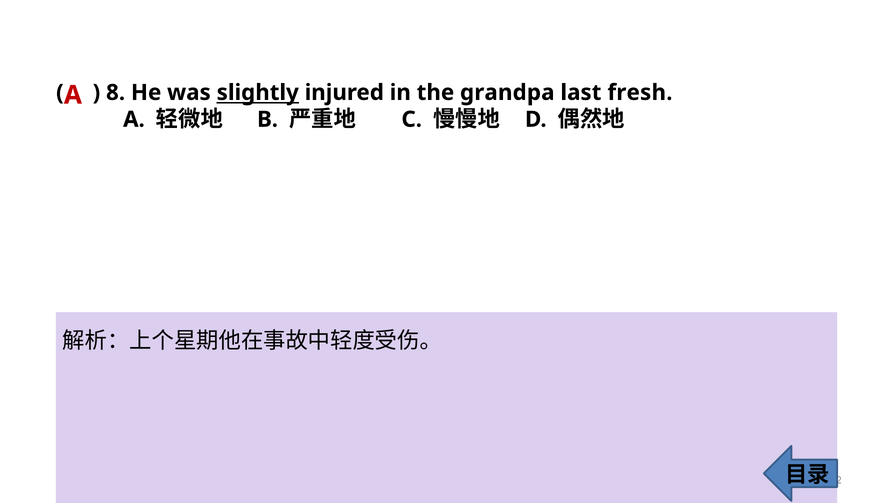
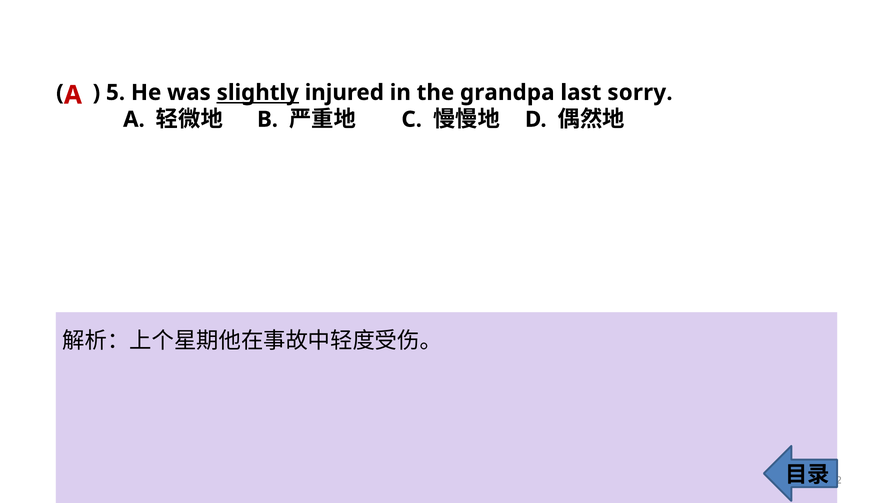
8: 8 -> 5 (116, 92)
fresh: fresh -> sorry (640, 92)
